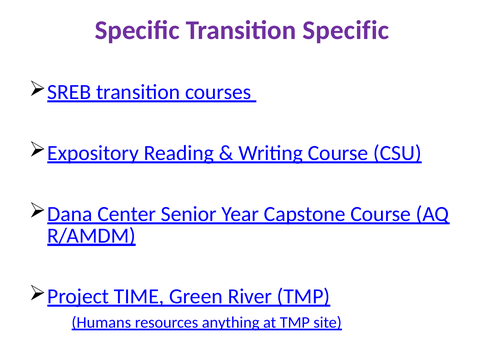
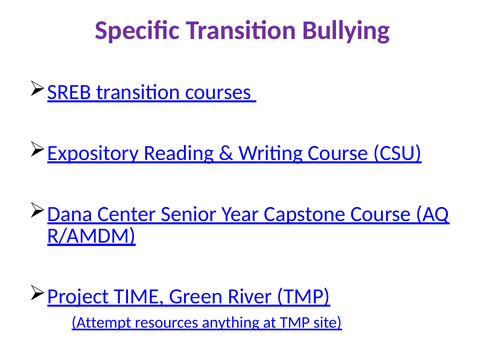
Transition Specific: Specific -> Bullying (346, 30)
Humans: Humans -> Attempt (101, 322)
